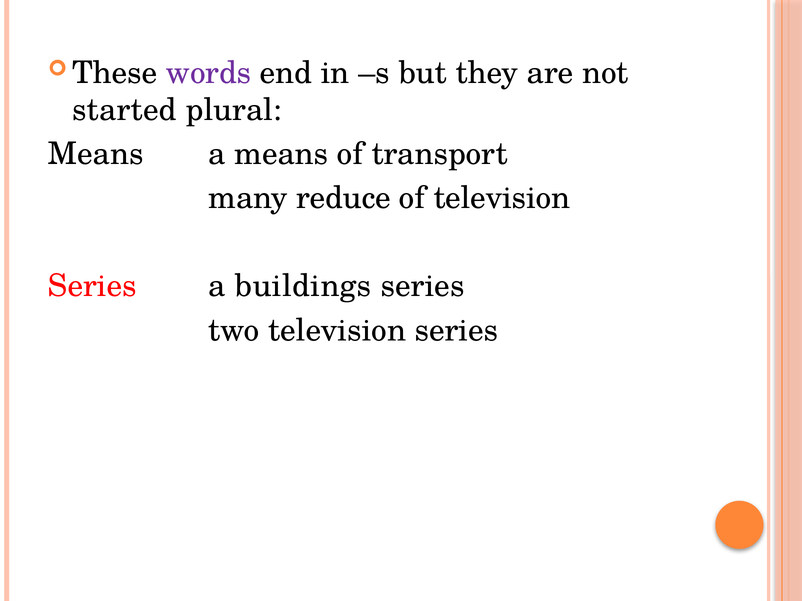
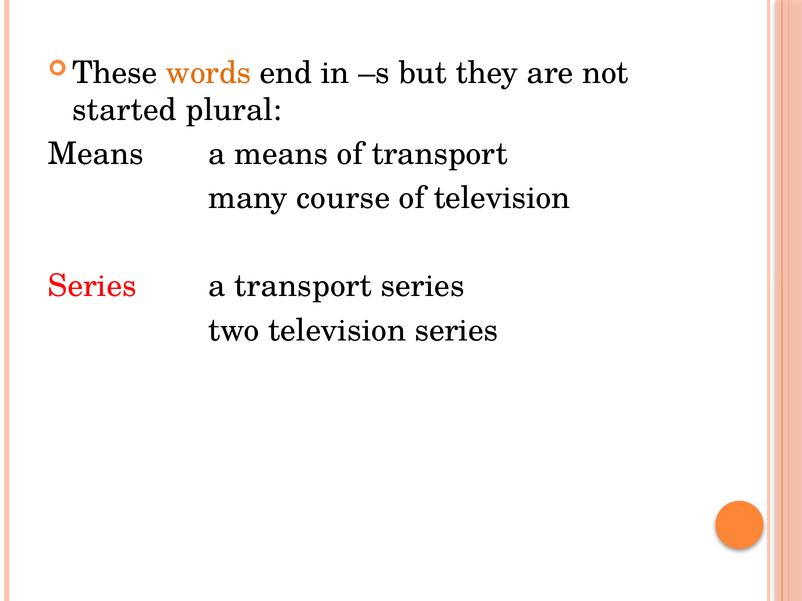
words colour: purple -> orange (209, 73)
reduce: reduce -> course (343, 198)
a buildings: buildings -> transport (303, 286)
